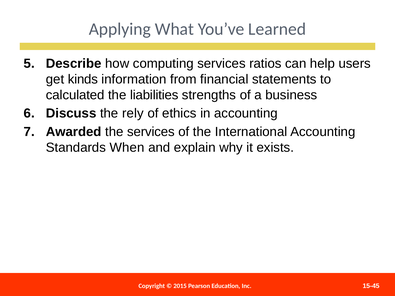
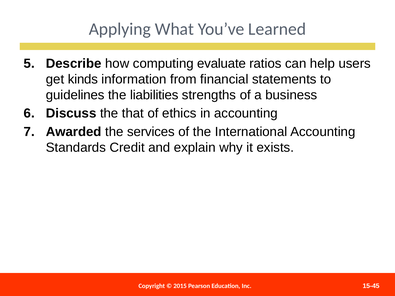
computing services: services -> evaluate (222, 63)
calculated: calculated -> guidelines (75, 95)
rely: rely -> that (133, 113)
When: When -> Credit (127, 148)
